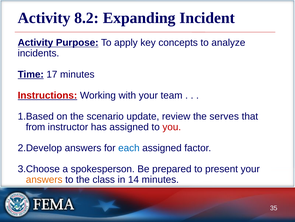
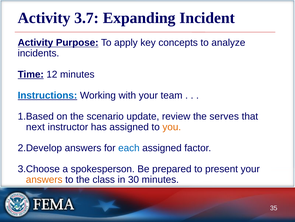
8.2: 8.2 -> 3.7 (87, 18)
17: 17 -> 12 (52, 74)
Instructions colour: red -> blue (47, 95)
from: from -> next (35, 127)
you colour: red -> orange (172, 127)
14: 14 -> 30 (133, 179)
